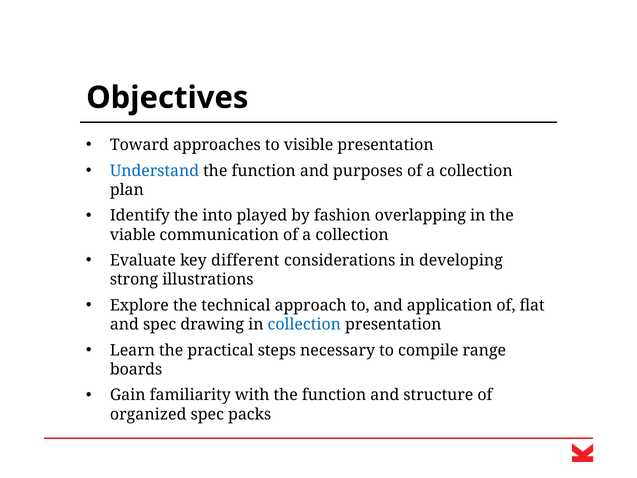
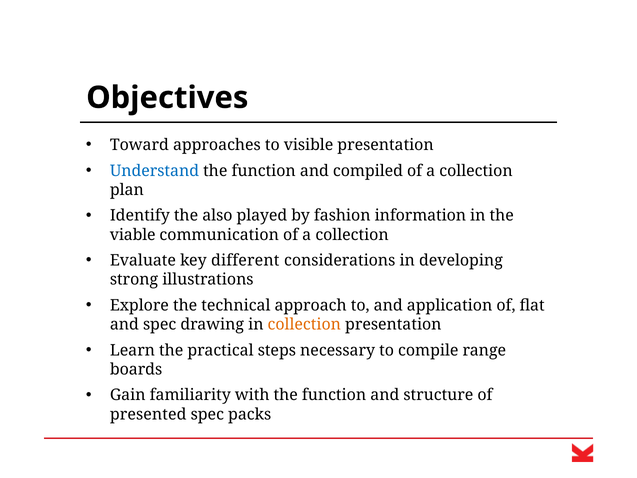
purposes: purposes -> compiled (368, 171)
into: into -> also (217, 216)
overlapping: overlapping -> information (420, 216)
collection colour: blue -> orange (304, 324)
organized: organized -> presented (148, 414)
